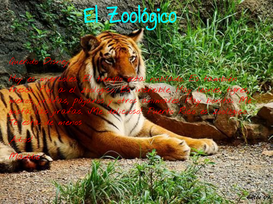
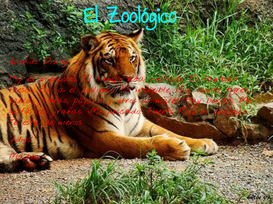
menos: menos -> tabla (21, 101)
delicioso: delicioso -> pescado (125, 112)
